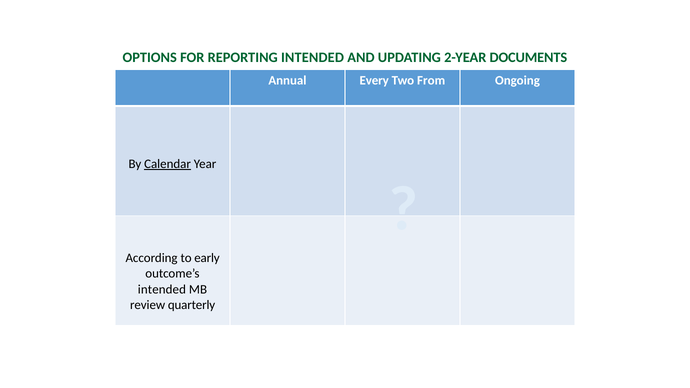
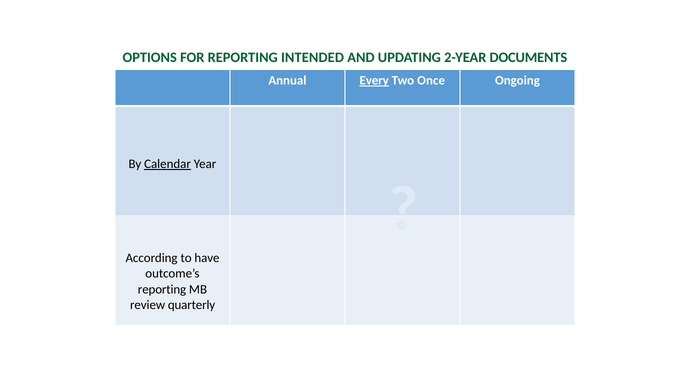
Every underline: none -> present (374, 80)
From: From -> Once (431, 80)
early: early -> have (207, 258)
intended: intended -> reporting (162, 289)
